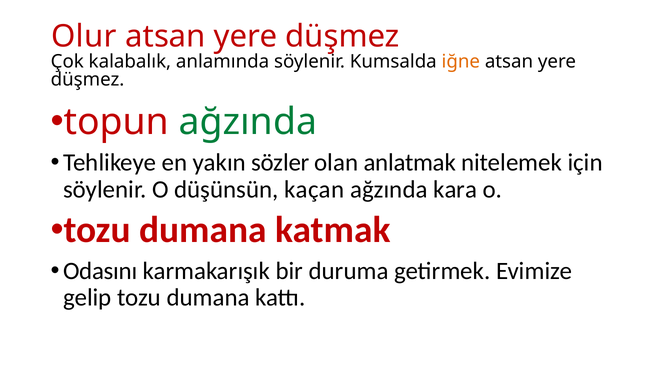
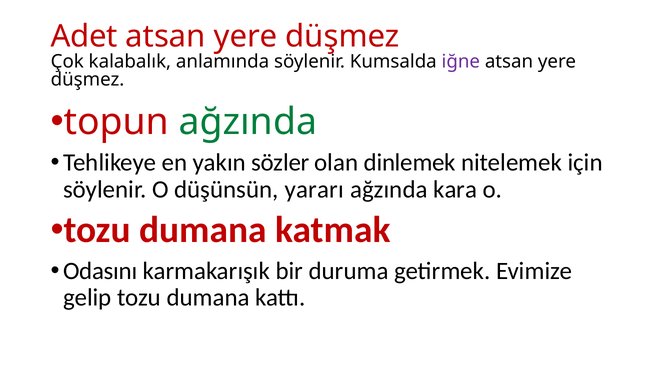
Olur: Olur -> Adet (84, 37)
iğne colour: orange -> purple (461, 61)
anlatmak: anlatmak -> dinlemek (410, 163)
kaçan: kaçan -> yararı (314, 190)
